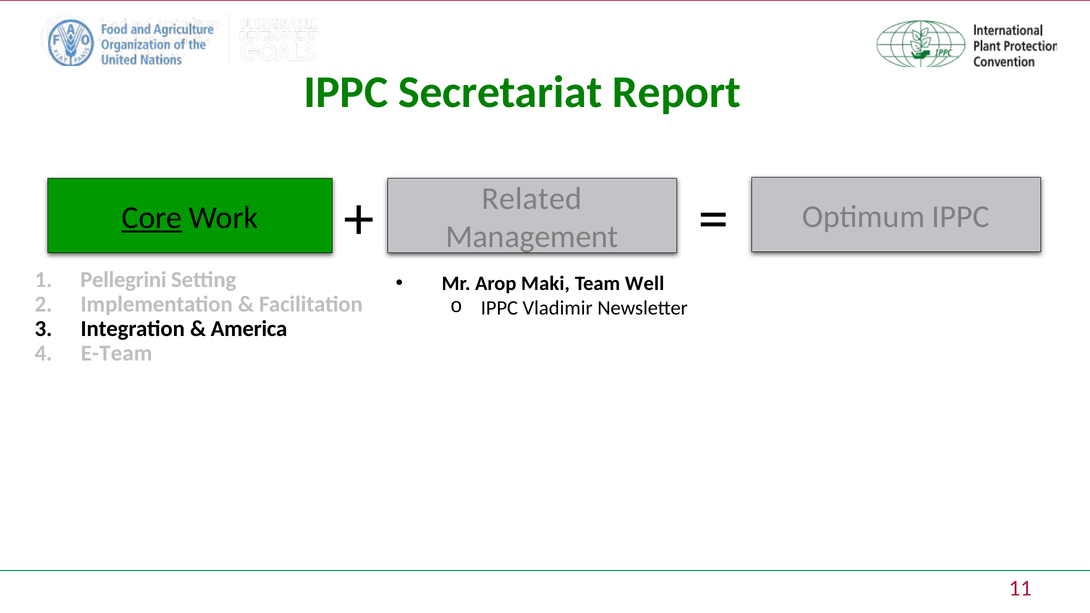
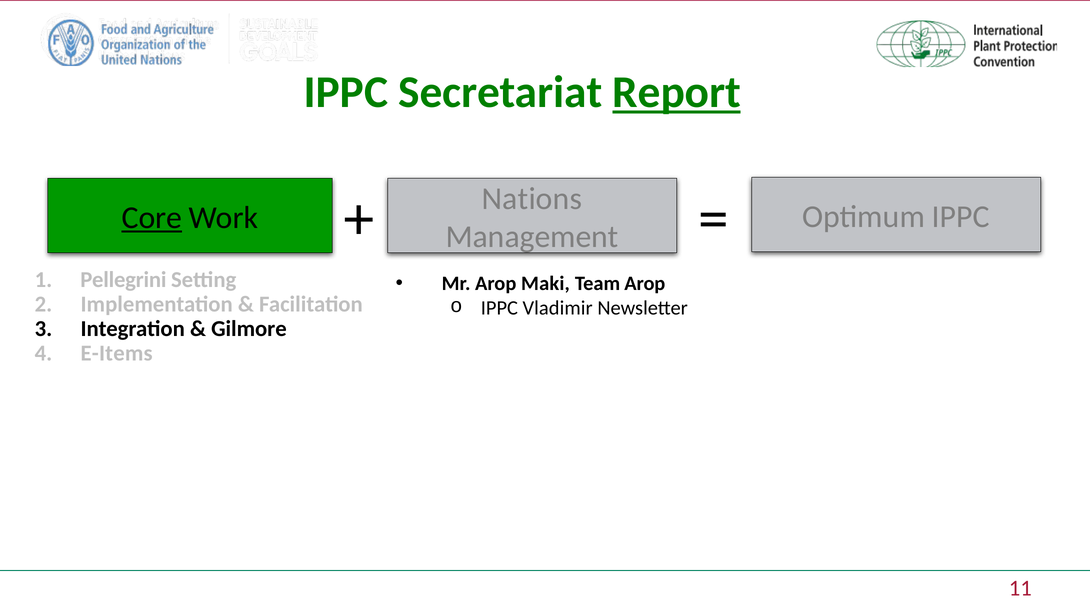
Report underline: none -> present (677, 92)
Related: Related -> Nations (532, 199)
Team Well: Well -> Arop (645, 283)
America: America -> Gilmore (249, 329)
E-Team: E-Team -> E-Items (117, 354)
